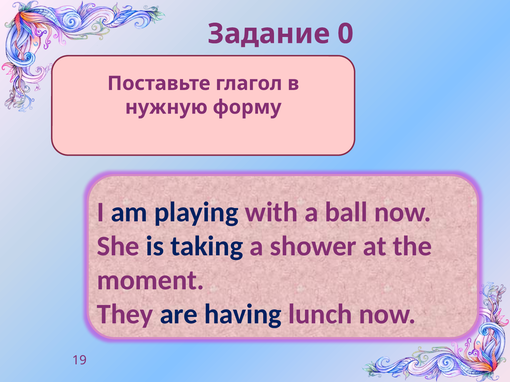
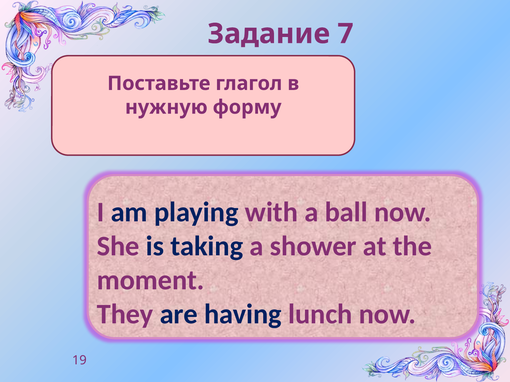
0: 0 -> 7 (345, 34)
